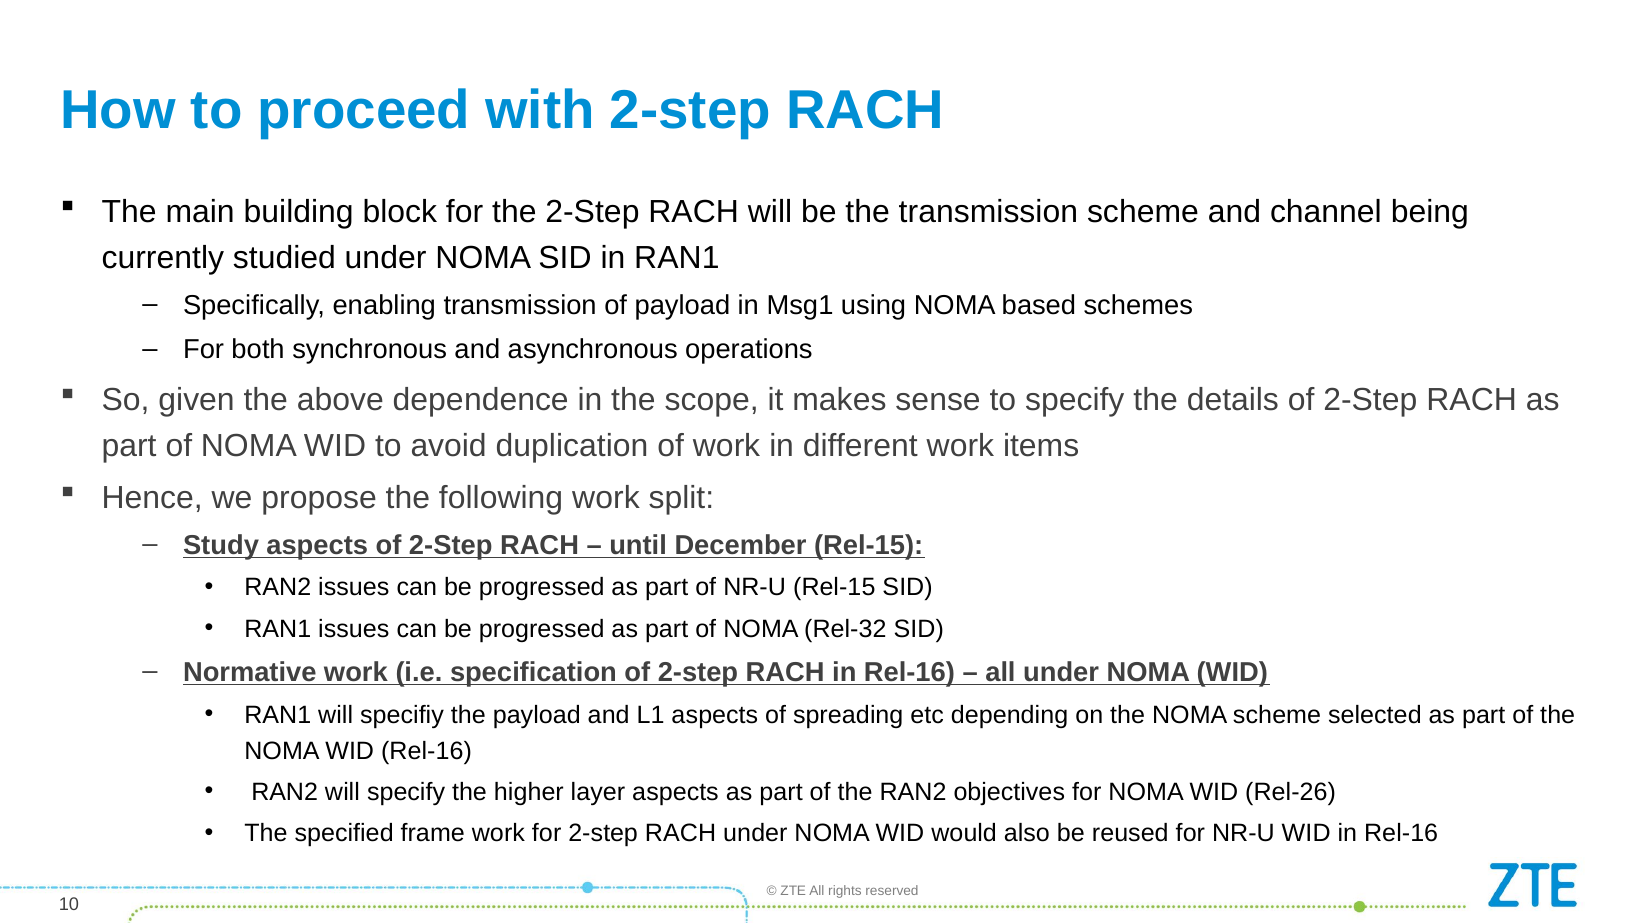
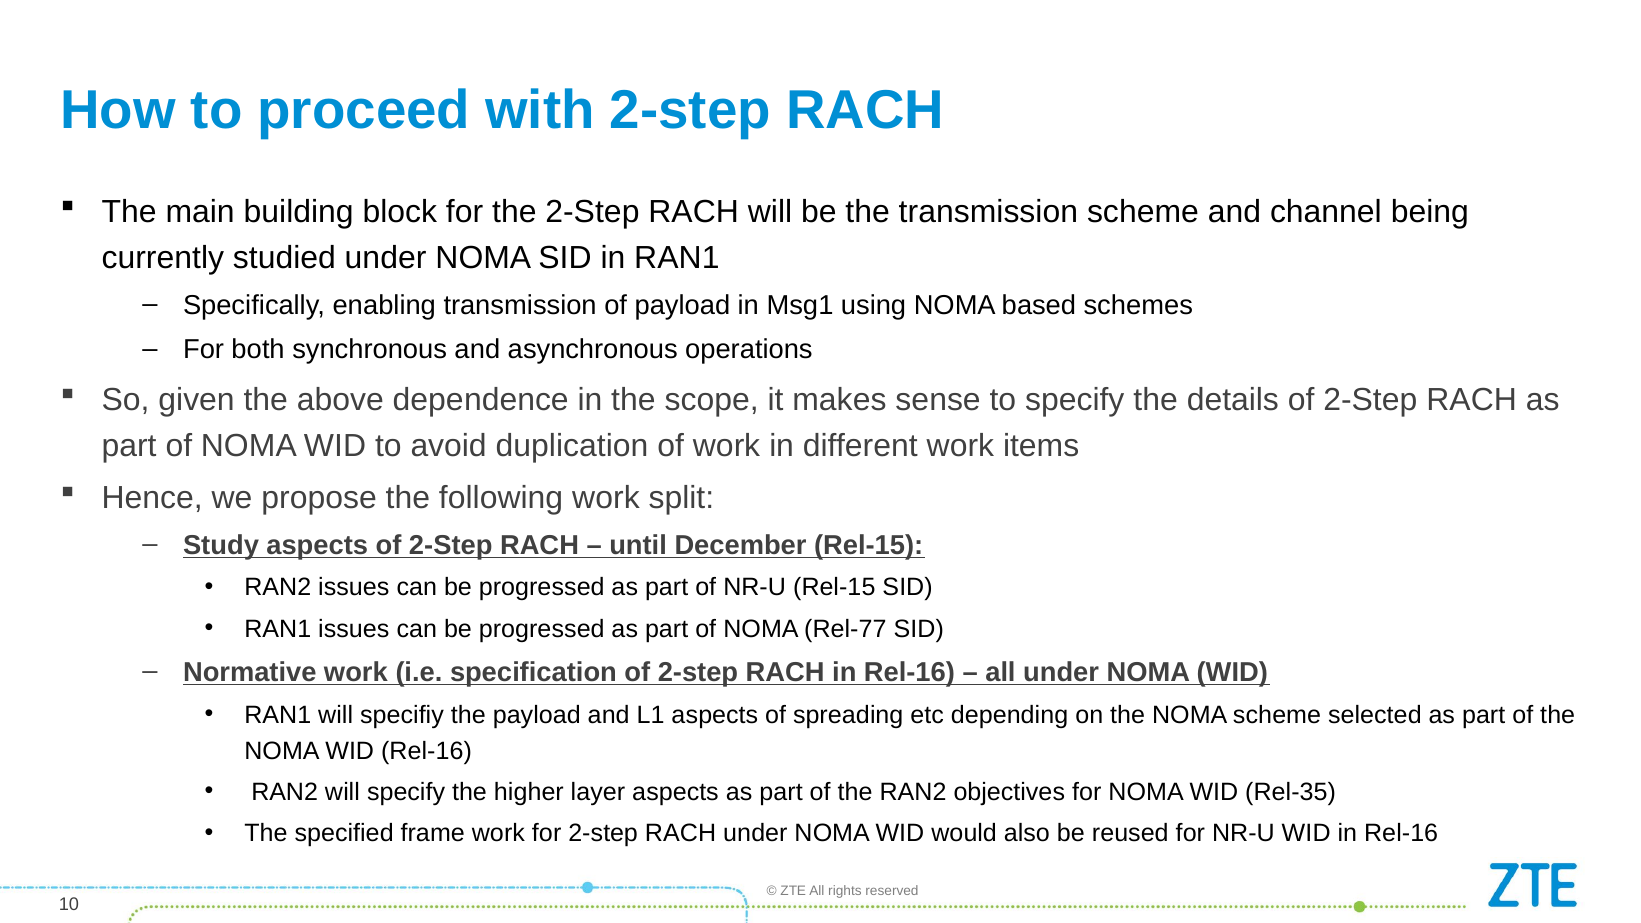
Rel-32: Rel-32 -> Rel-77 (845, 629)
Rel-26: Rel-26 -> Rel-35 (1291, 792)
